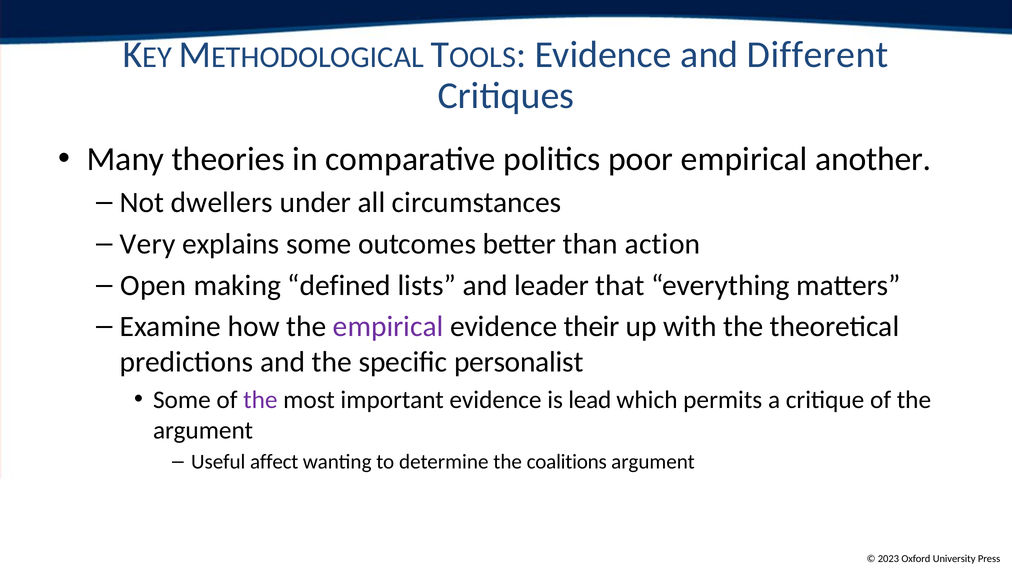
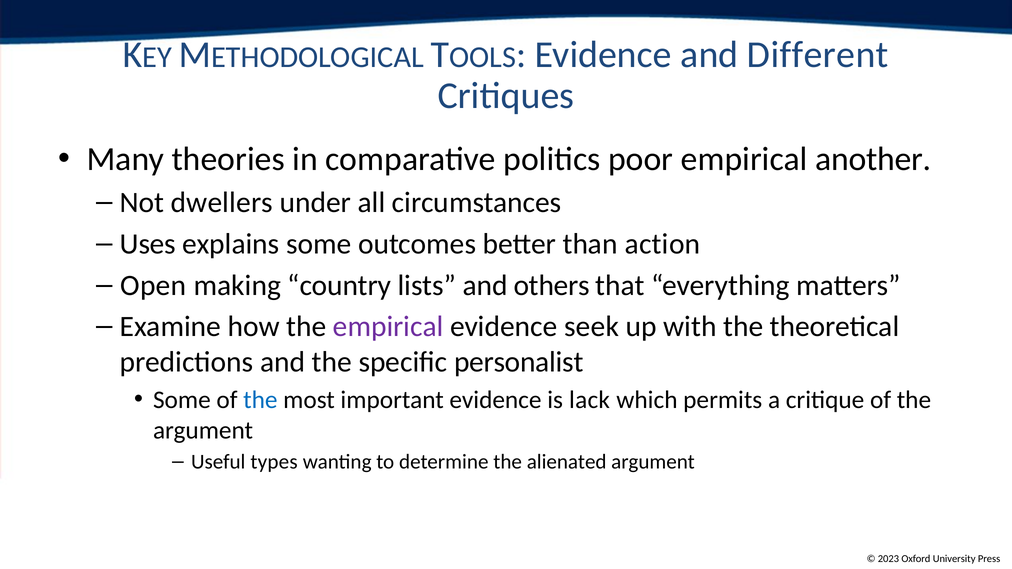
Very: Very -> Uses (148, 244)
defined: defined -> country (339, 286)
leader: leader -> others (552, 286)
their: their -> seek (592, 327)
the colour: purple -> blue (260, 400)
lead: lead -> lack (590, 400)
affect: affect -> types (274, 462)
coalitions: coalitions -> alienated (567, 462)
